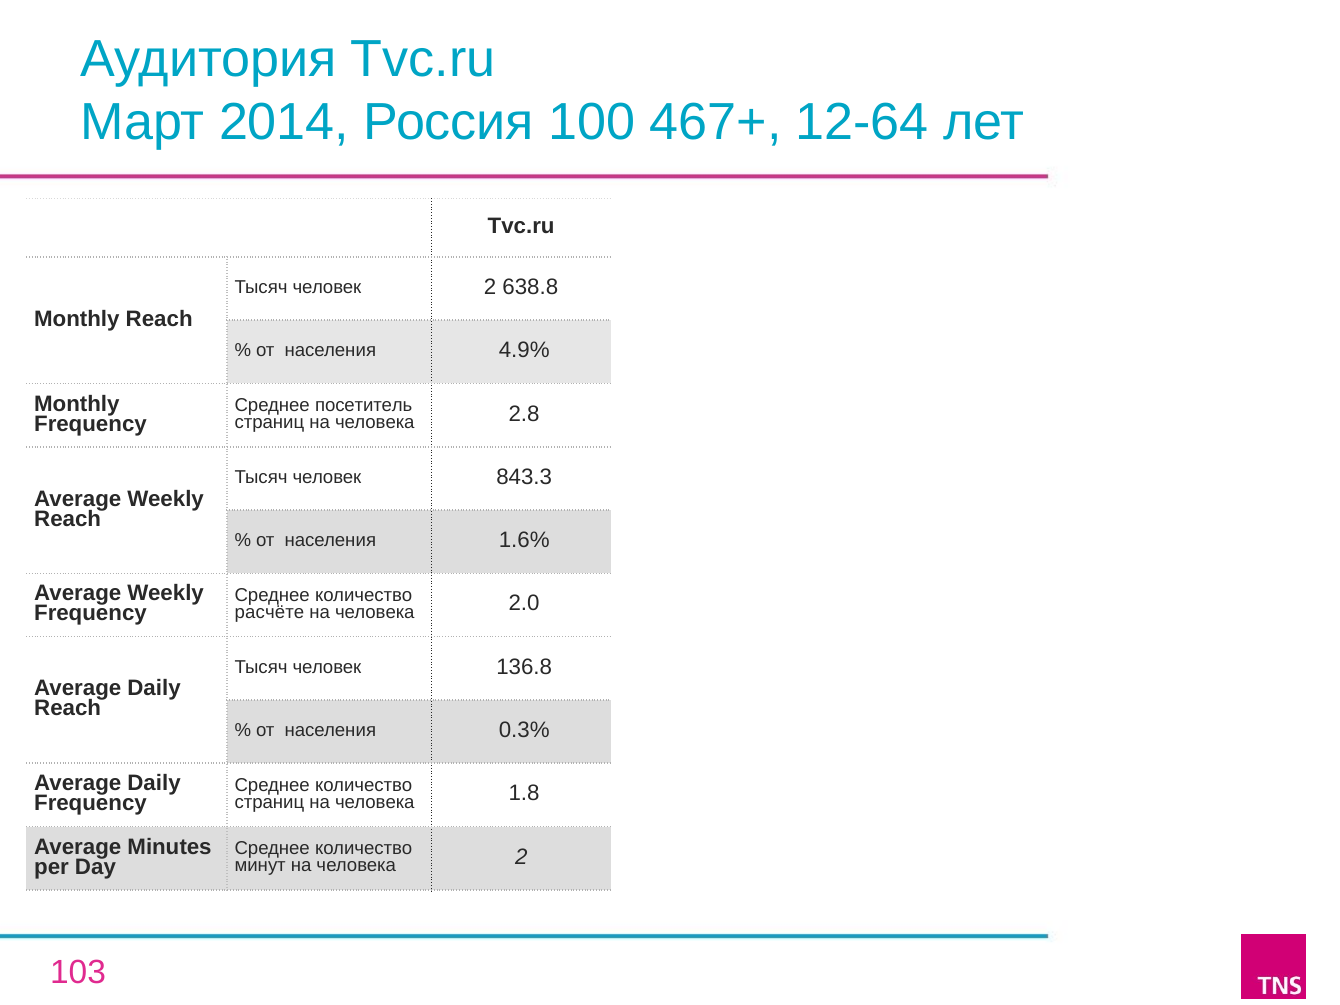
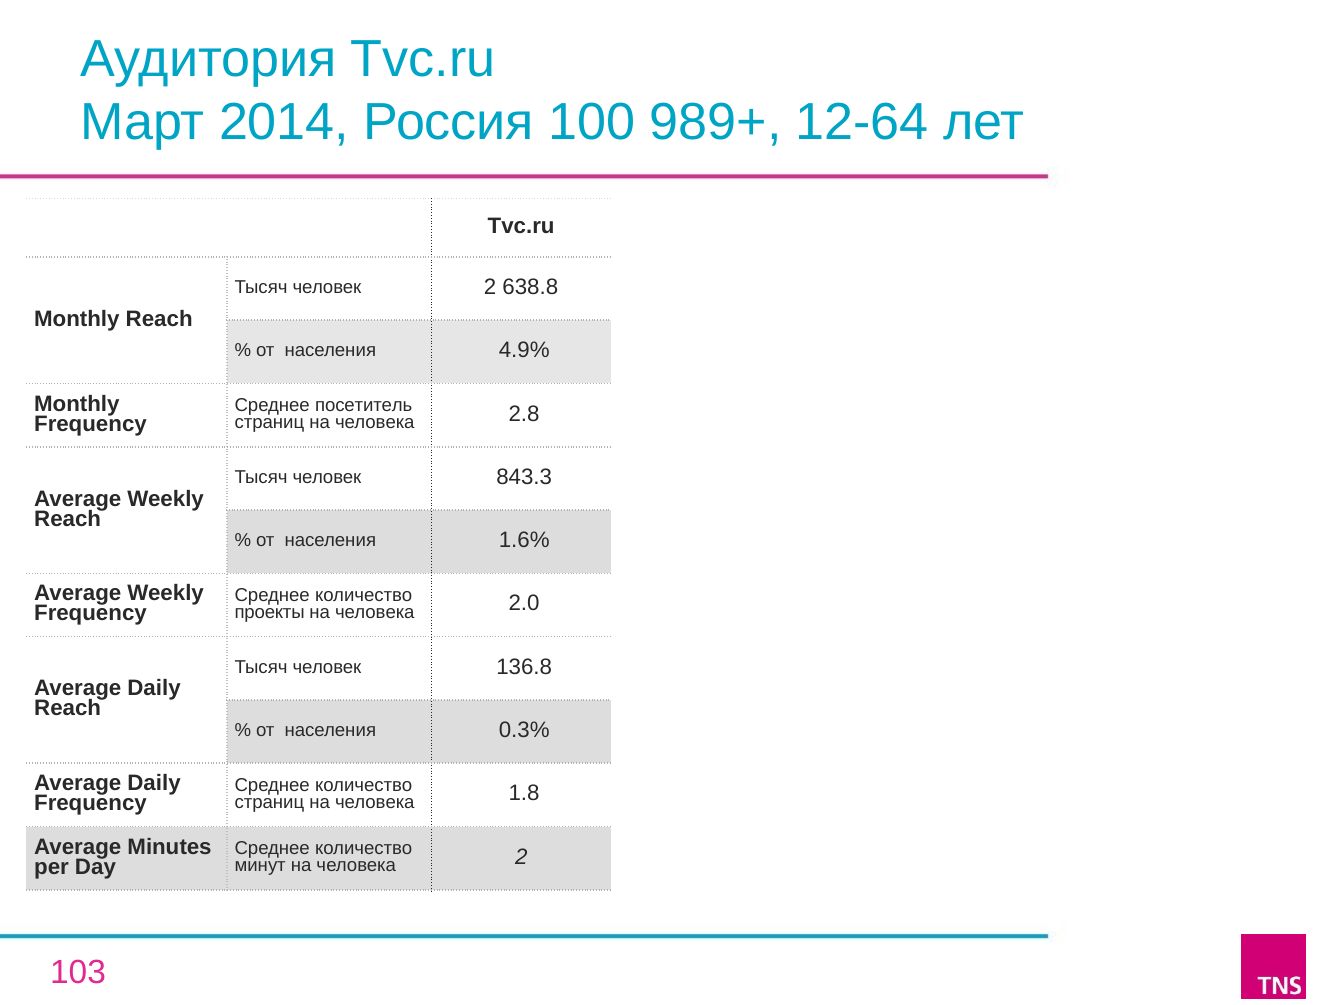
467+: 467+ -> 989+ (716, 122)
расчёте: расчёте -> проекты (270, 612)
